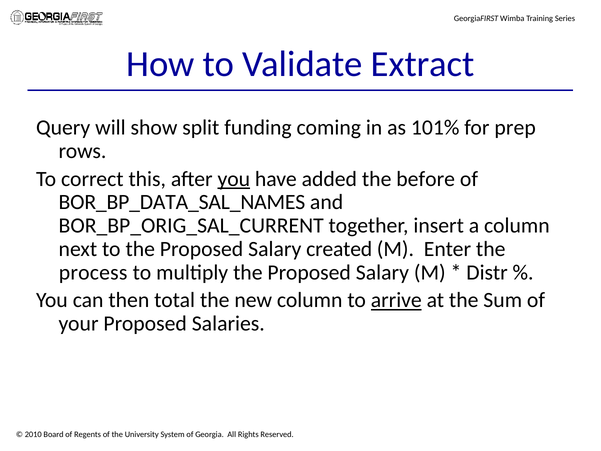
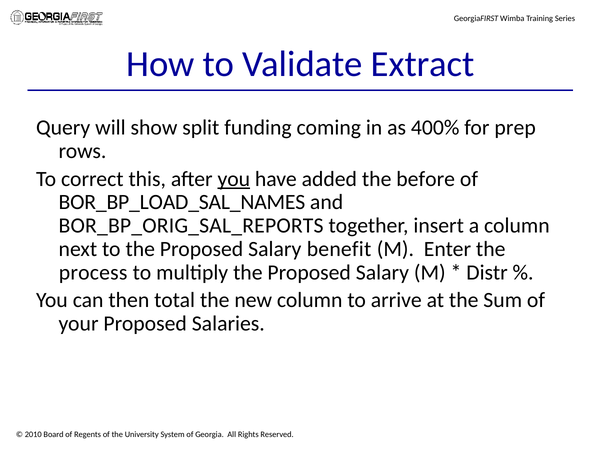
101%: 101% -> 400% (435, 128)
BOR_BP_DATA_SAL_NAMES: BOR_BP_DATA_SAL_NAMES -> BOR_BP_LOAD_SAL_NAMES (182, 202)
BOR_BP_ORIG_SAL_CURRENT: BOR_BP_ORIG_SAL_CURRENT -> BOR_BP_ORIG_SAL_REPORTS (191, 226)
created: created -> benefit (339, 249)
arrive underline: present -> none (396, 300)
